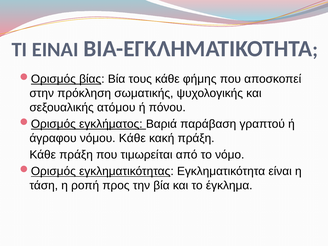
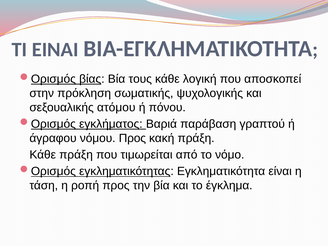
φήμης: φήμης -> λογική (200, 79)
νόμου Κάθε: Κάθε -> Προς (132, 138)
